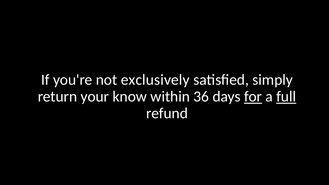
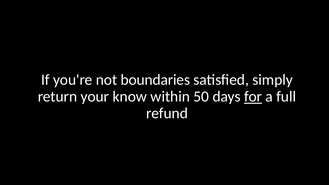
exclusively: exclusively -> boundaries (155, 80)
36: 36 -> 50 (201, 97)
full underline: present -> none (286, 97)
